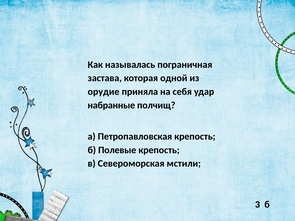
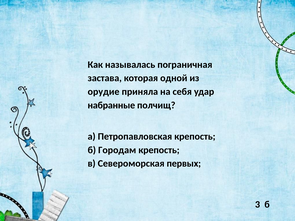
Полевые: Полевые -> Городам (117, 150)
мстили: мстили -> первых (184, 164)
